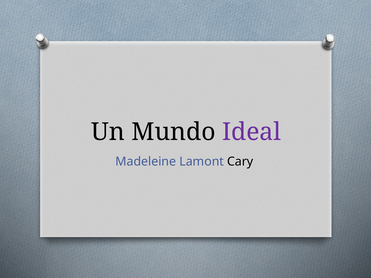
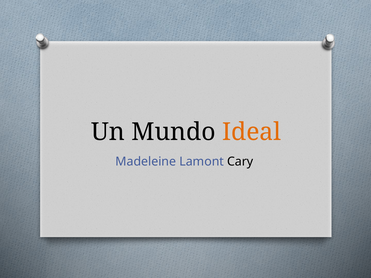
Ideal colour: purple -> orange (252, 132)
